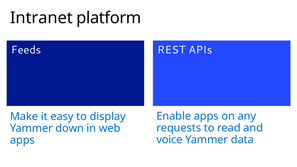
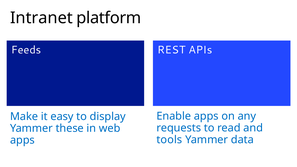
down: down -> these (70, 128)
voice: voice -> tools (169, 140)
